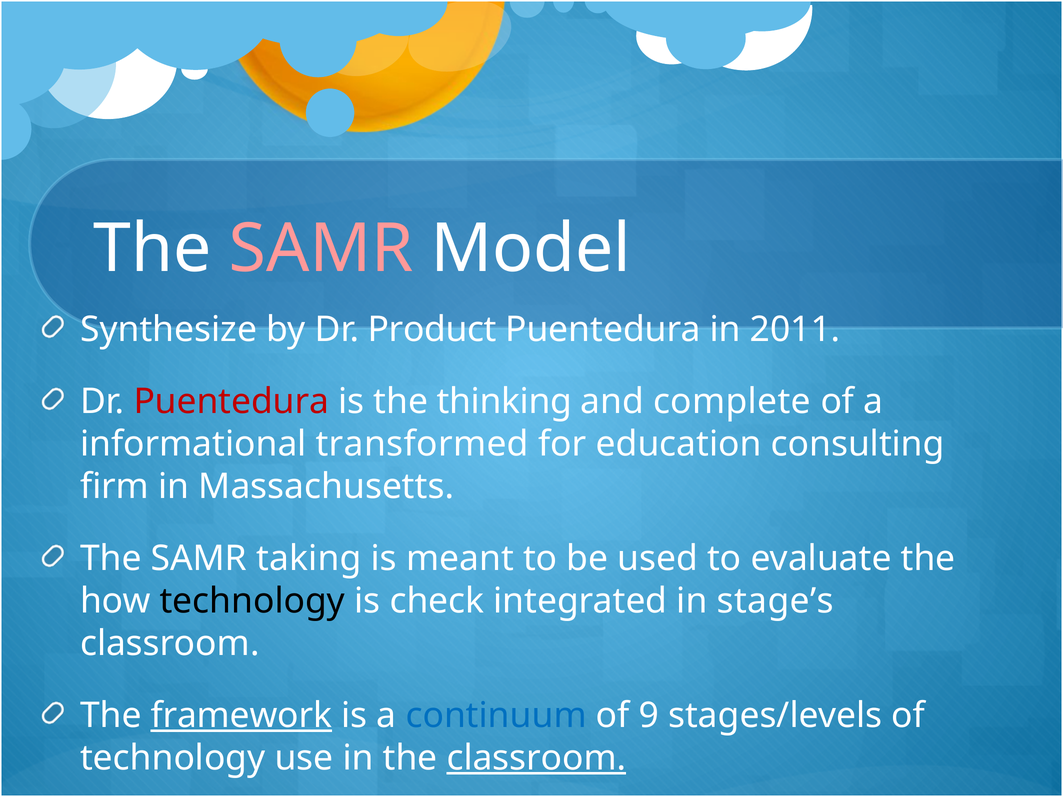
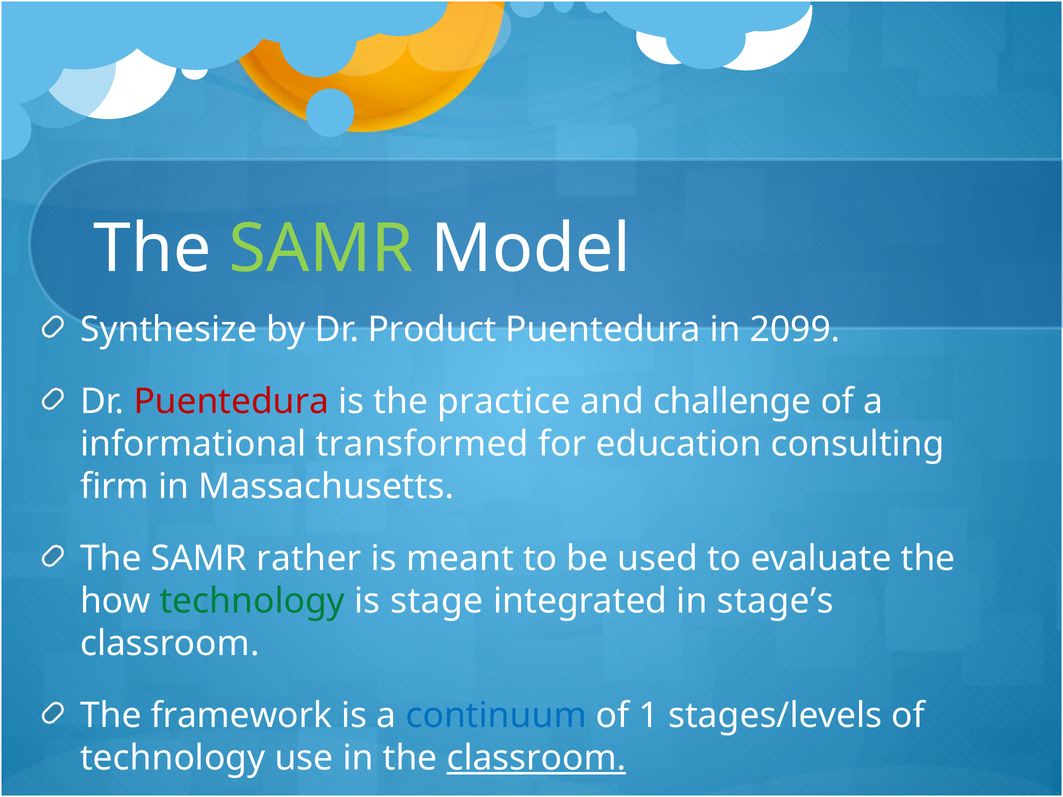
SAMR colour: pink -> light green (321, 249)
2011: 2011 -> 2099 (795, 330)
thinking: thinking -> practice (504, 402)
complete: complete -> challenge (732, 402)
taking: taking -> rather (309, 559)
technology colour: black -> green (252, 601)
check: check -> stage (437, 601)
framework underline: present -> none (241, 716)
9: 9 -> 1 (649, 716)
